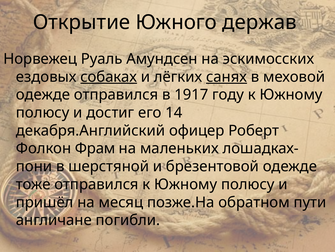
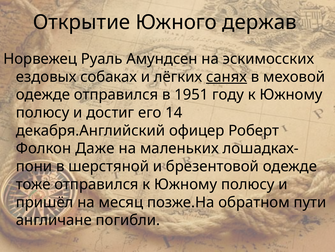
собаках underline: present -> none (109, 77)
1917: 1917 -> 1951 (191, 95)
Фрам: Фрам -> Даже (95, 148)
